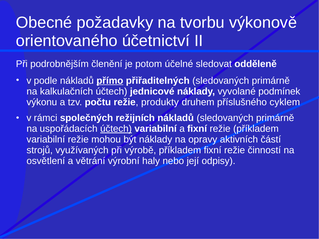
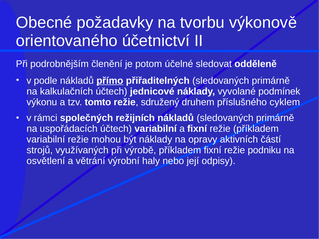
počtu: počtu -> tomto (98, 102)
produkty: produkty -> sdružený (160, 102)
účtech underline: present -> none (116, 129)
činností: činností -> podniku (264, 150)
